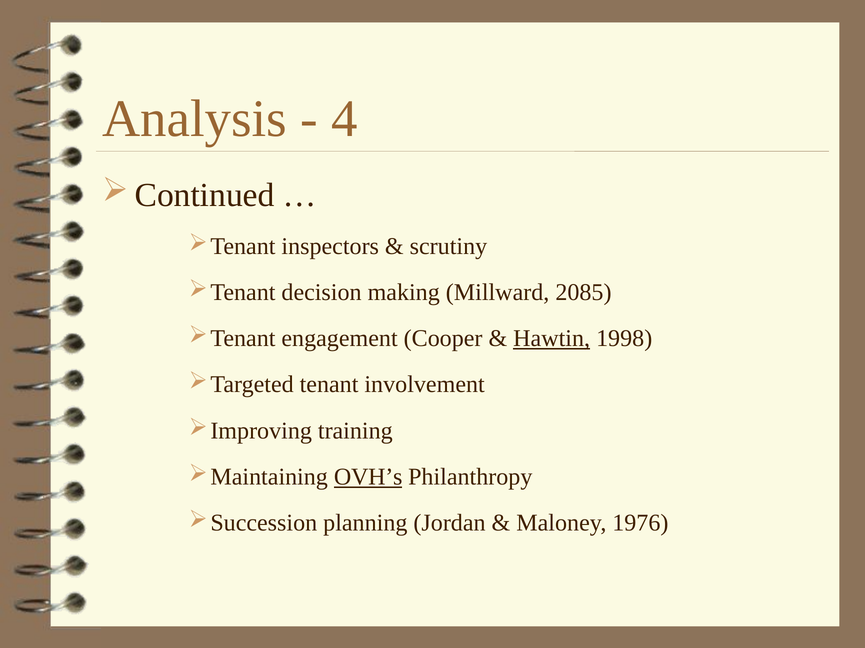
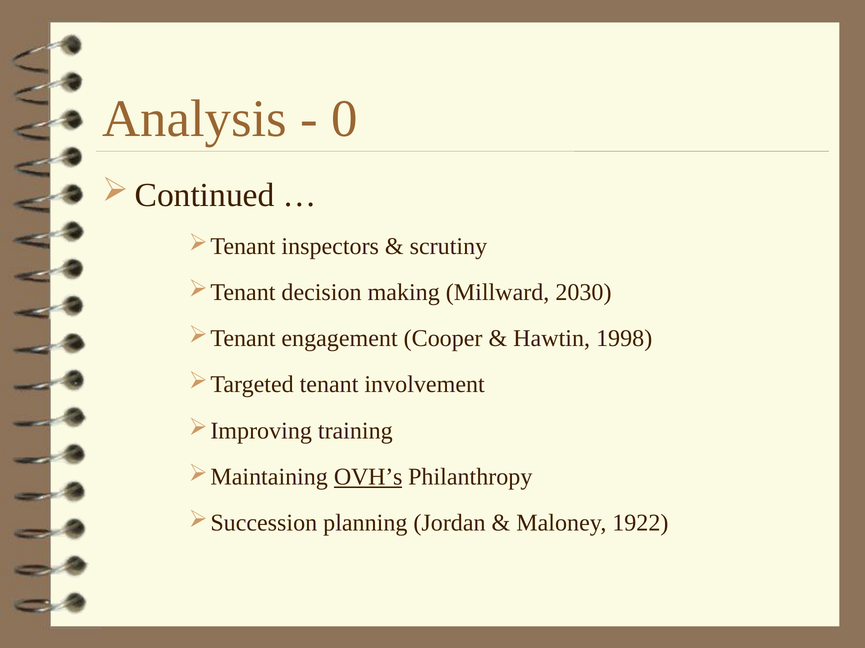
4: 4 -> 0 (344, 119)
2085: 2085 -> 2030 (583, 293)
Hawtin underline: present -> none (552, 339)
1976: 1976 -> 1922 (640, 523)
